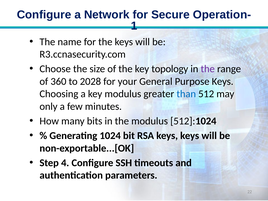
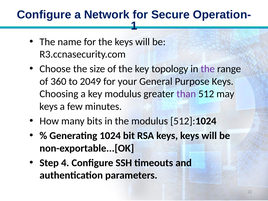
2028: 2028 -> 2049 (90, 81)
than colour: blue -> purple (186, 94)
only: only -> keys (49, 106)
